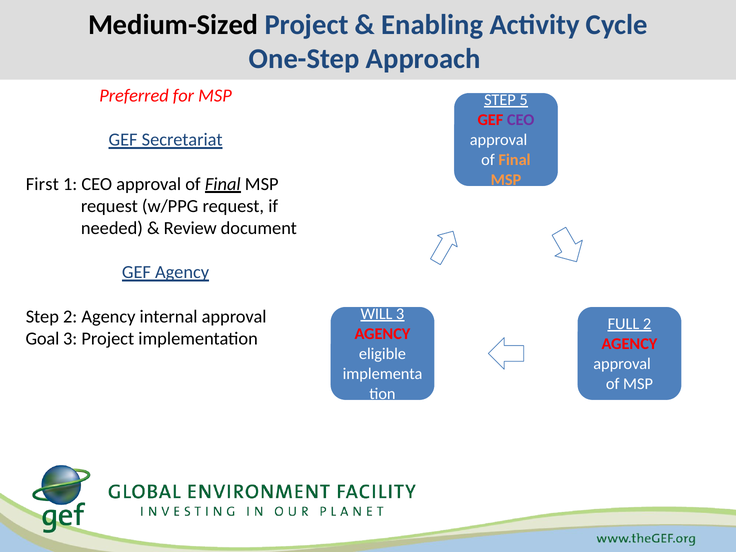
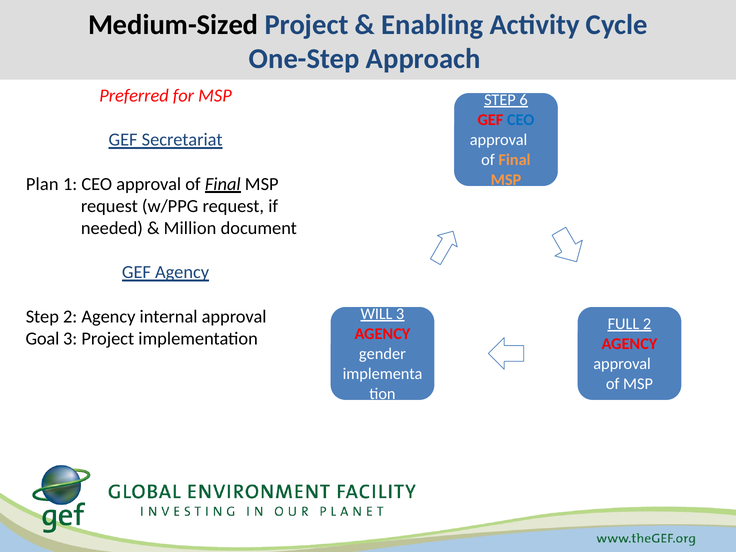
5: 5 -> 6 (524, 100)
CEO colour: purple -> blue (521, 120)
First: First -> Plan (42, 184)
Review: Review -> Million (190, 228)
eligible: eligible -> gender (382, 354)
